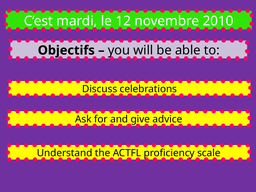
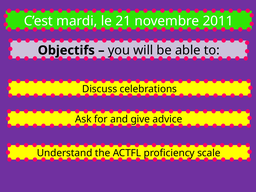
12: 12 -> 21 (123, 21)
2010: 2010 -> 2011 (218, 21)
